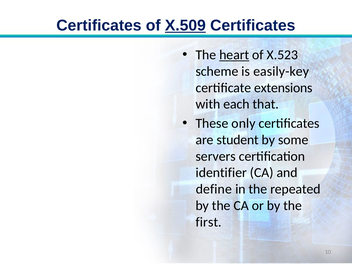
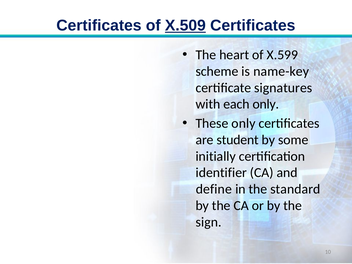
heart underline: present -> none (234, 55)
X.523: X.523 -> X.599 (282, 55)
easily-key: easily-key -> name-key (281, 71)
extensions: extensions -> signatures (283, 88)
each that: that -> only (266, 104)
servers: servers -> initially (216, 156)
repeated: repeated -> standard (295, 189)
first: first -> sign (209, 222)
